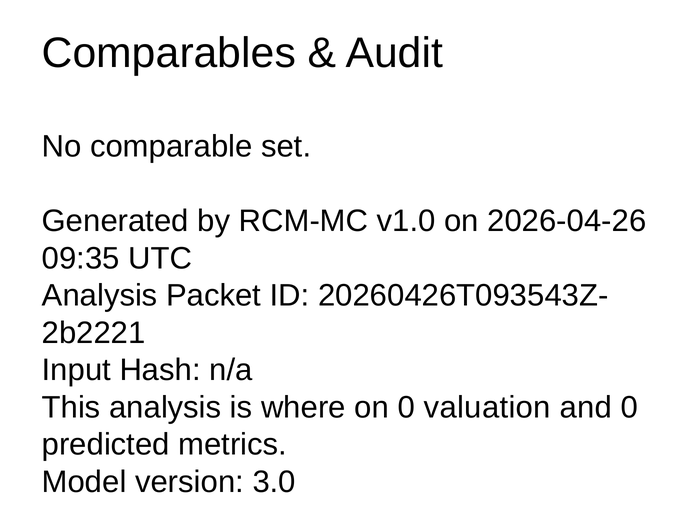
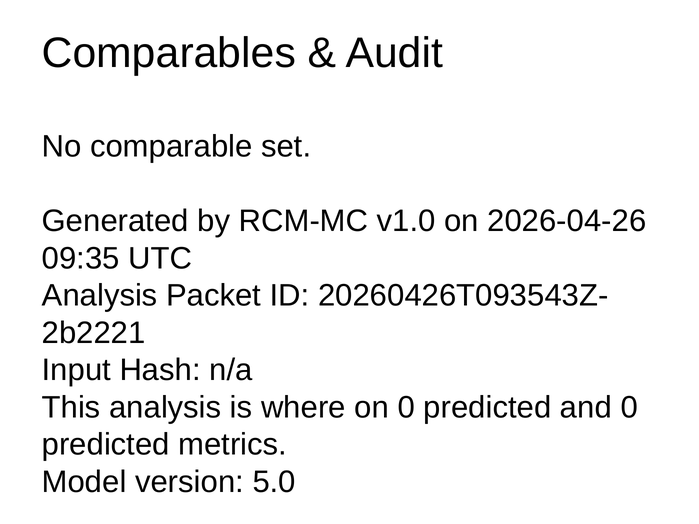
on 0 valuation: valuation -> predicted (487, 408)
3.0: 3.0 -> 5.0 (274, 482)
